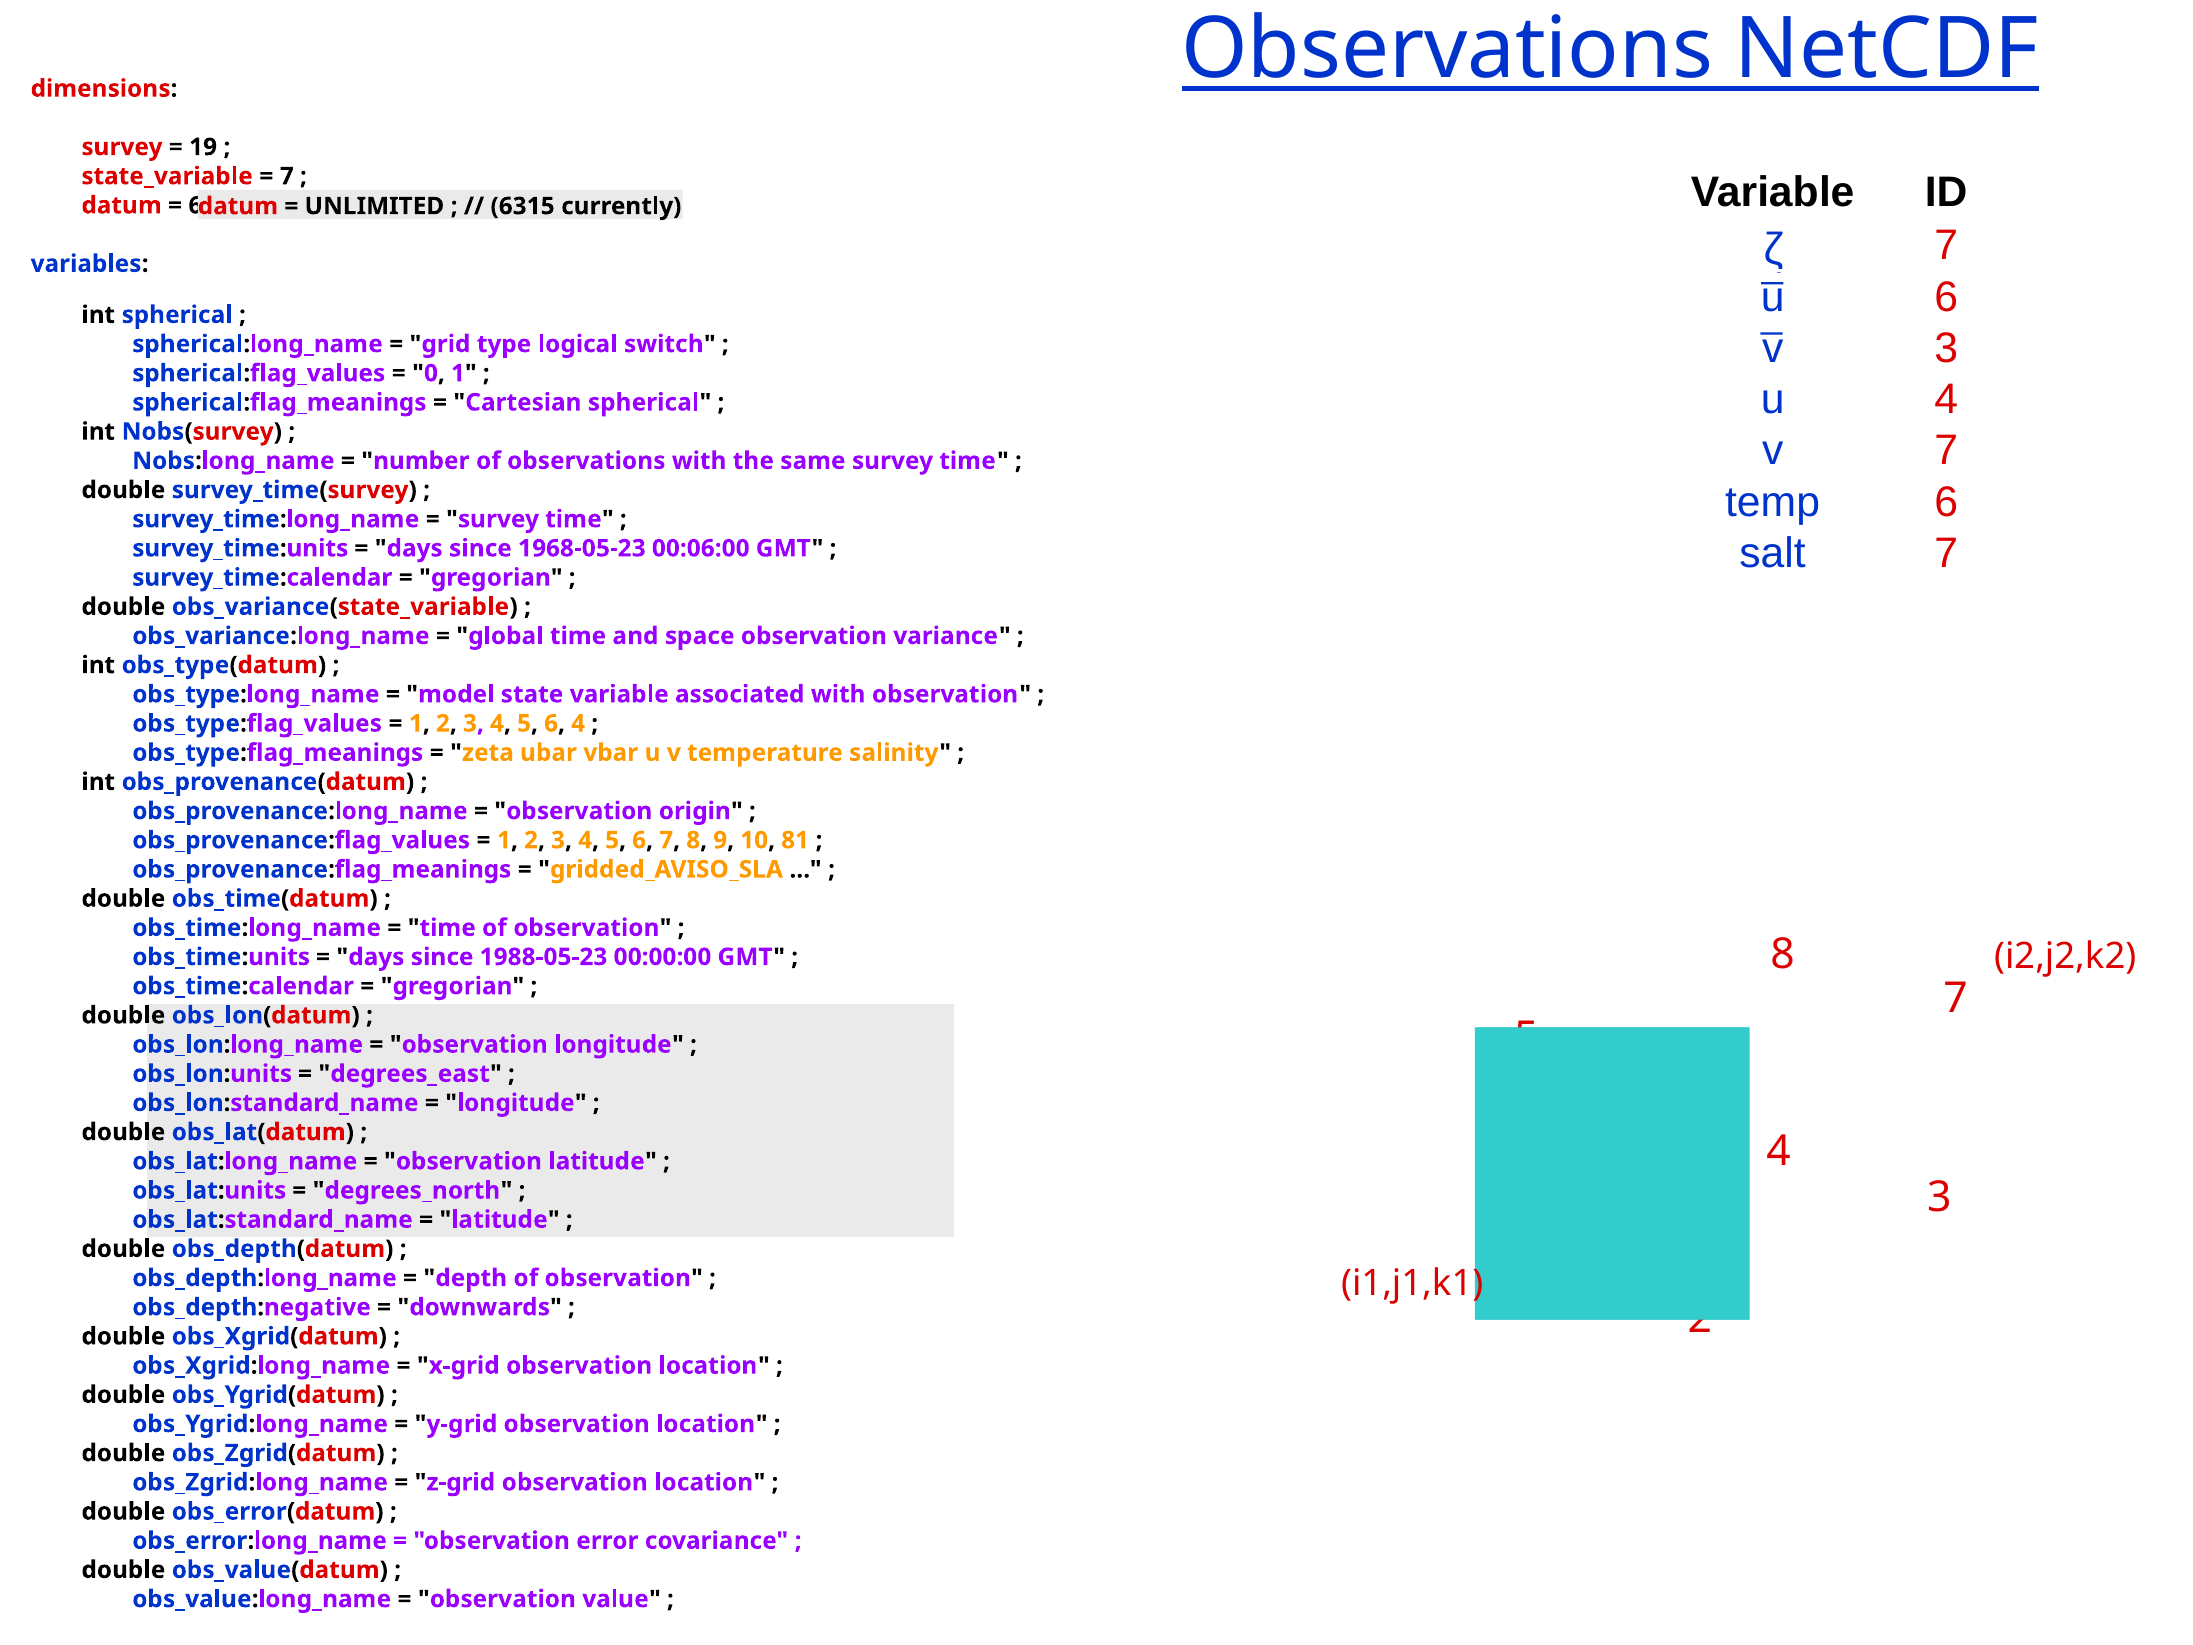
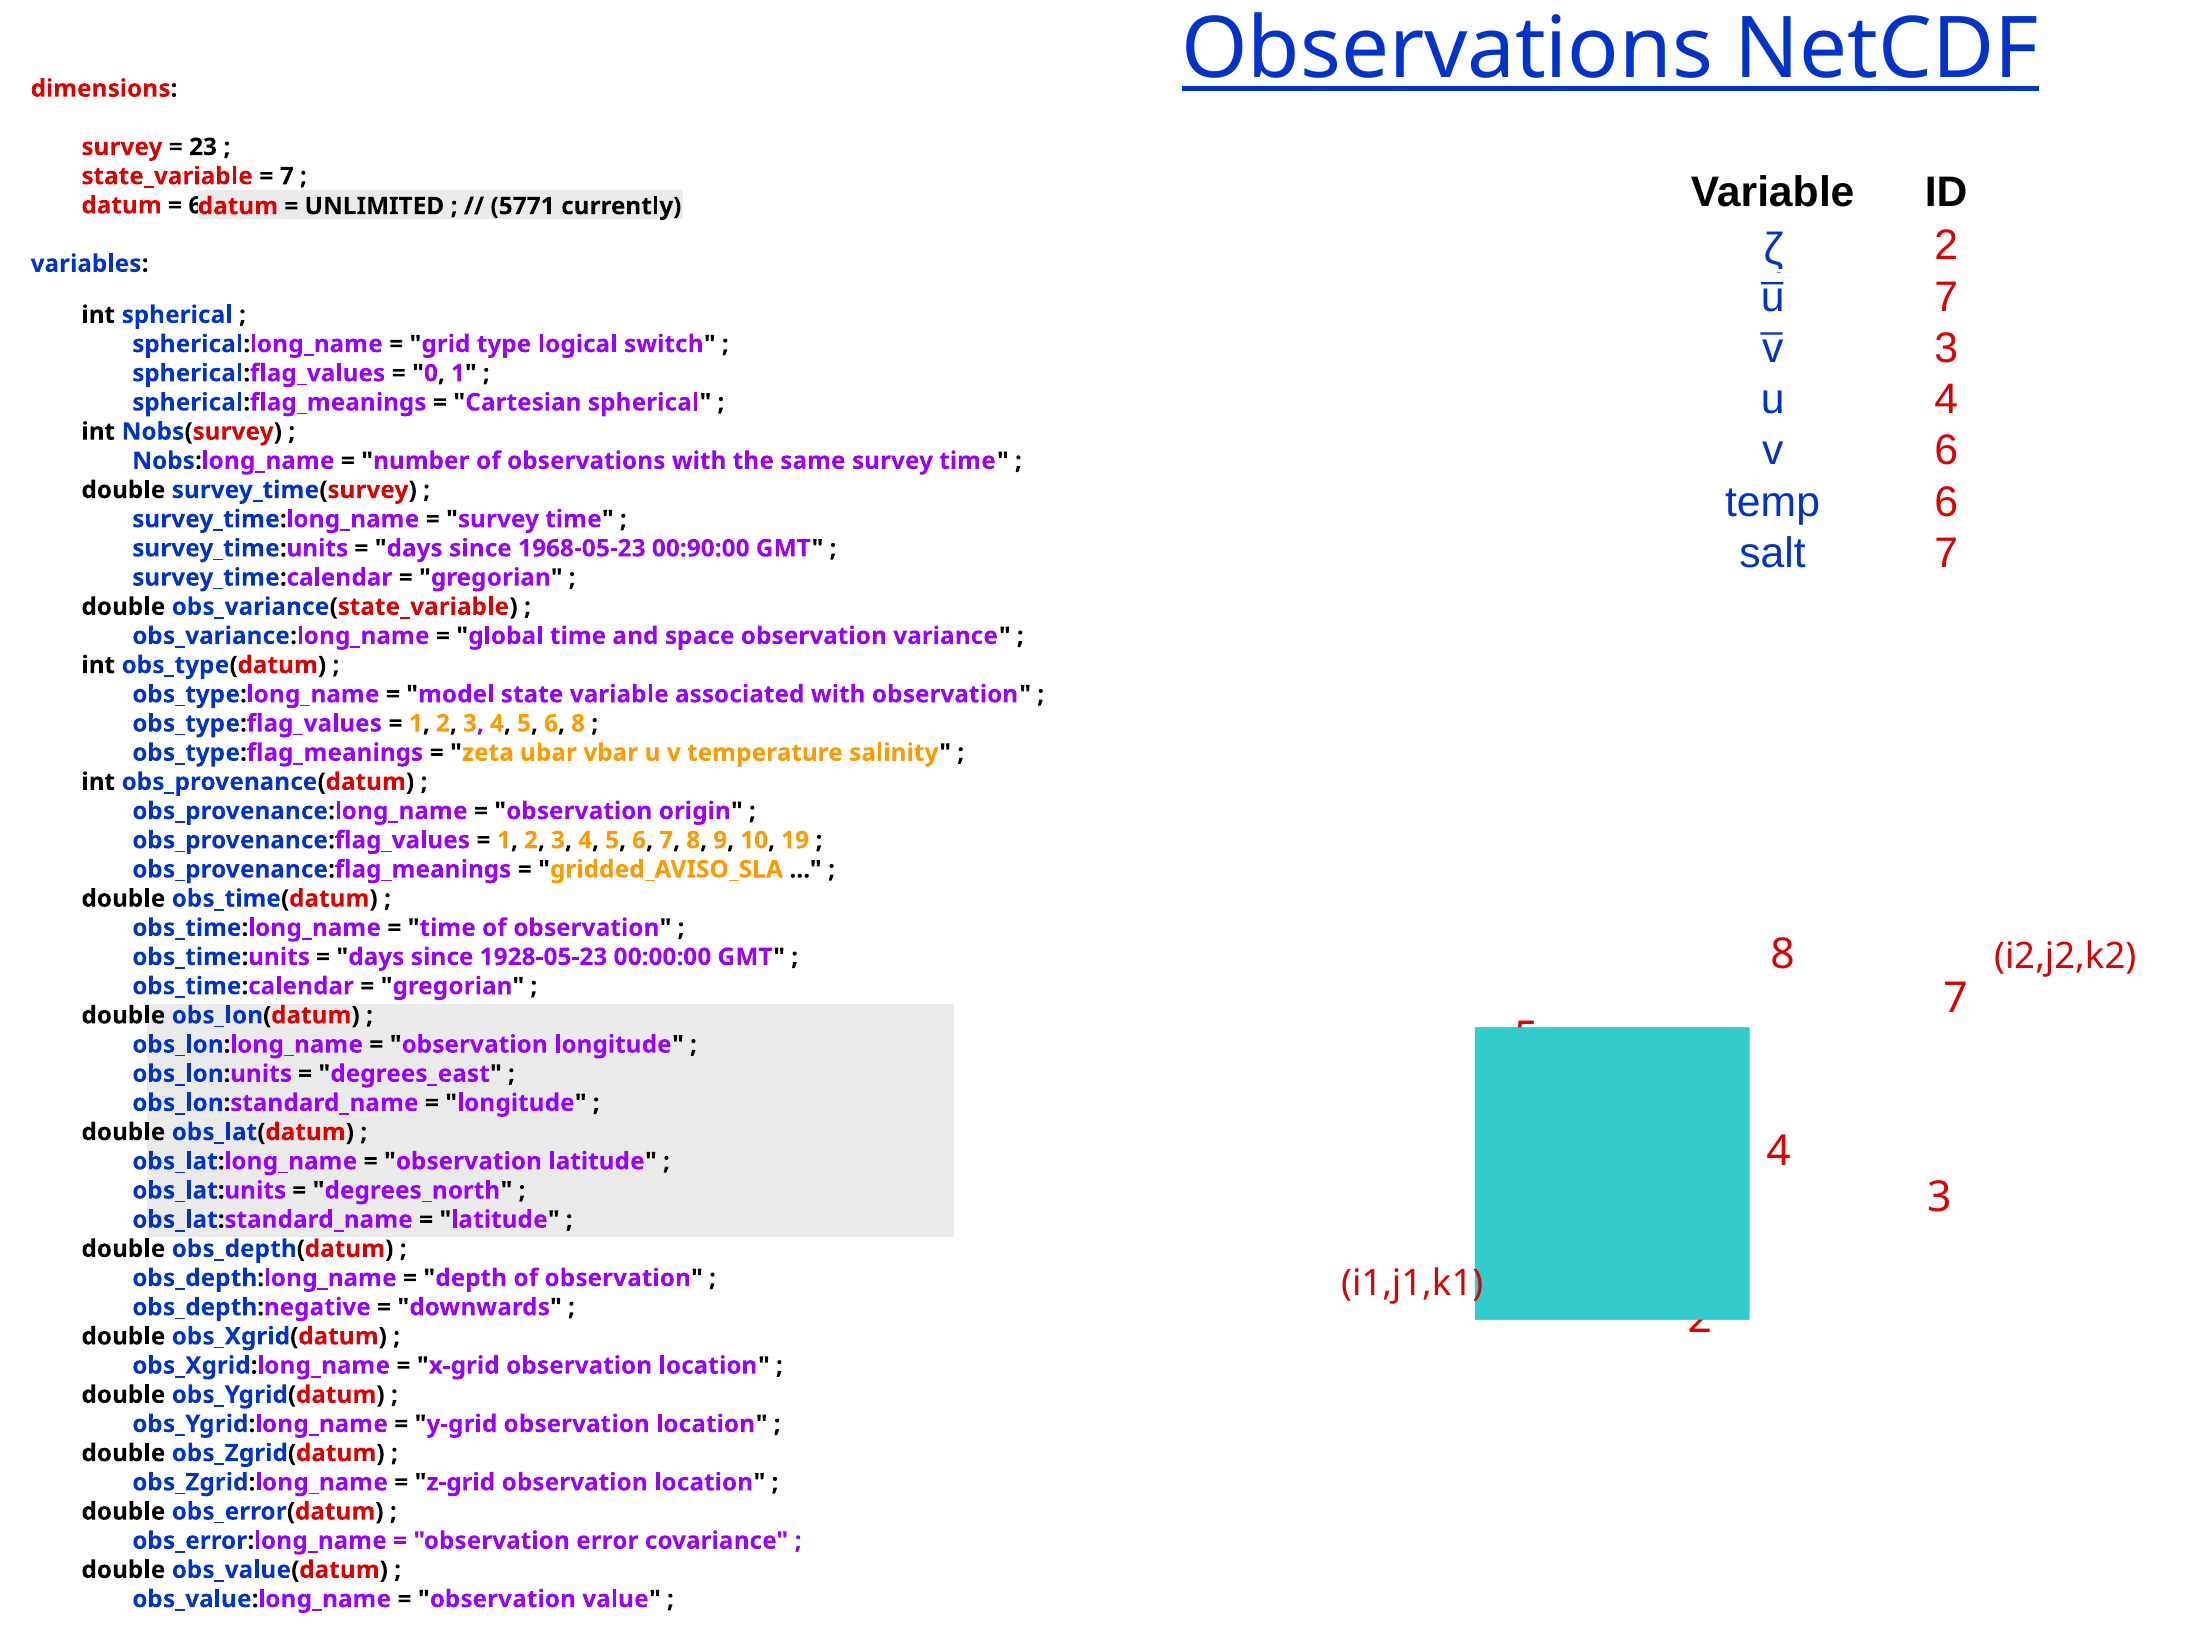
19: 19 -> 23 (203, 147)
6315: 6315 -> 5771 (523, 206)
ζ 7: 7 -> 2 (1946, 246)
u 6: 6 -> 7 (1946, 297)
v 7: 7 -> 6 (1946, 451)
00:06:00: 00:06:00 -> 00:90:00 (701, 548)
6 4: 4 -> 8 (578, 723)
81: 81 -> 19 (795, 840)
1988-05-23: 1988-05-23 -> 1928-05-23 (543, 957)
